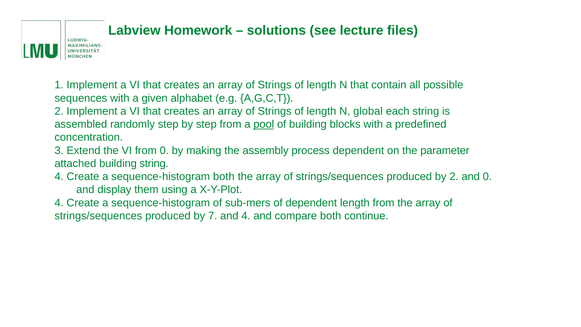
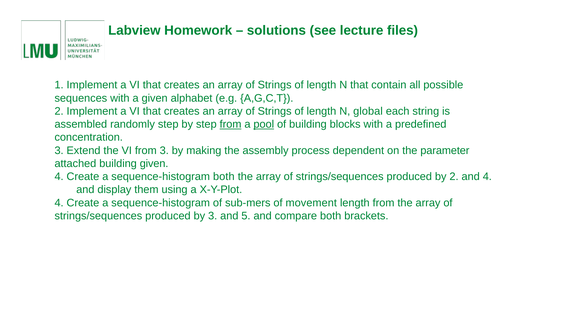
from underline: none -> present (231, 124)
from 0: 0 -> 3 (164, 150)
building string: string -> given (154, 163)
and 0: 0 -> 4 (487, 177)
of dependent: dependent -> movement (311, 203)
by 7: 7 -> 3 (213, 216)
and 4: 4 -> 5 (246, 216)
continue: continue -> brackets (366, 216)
